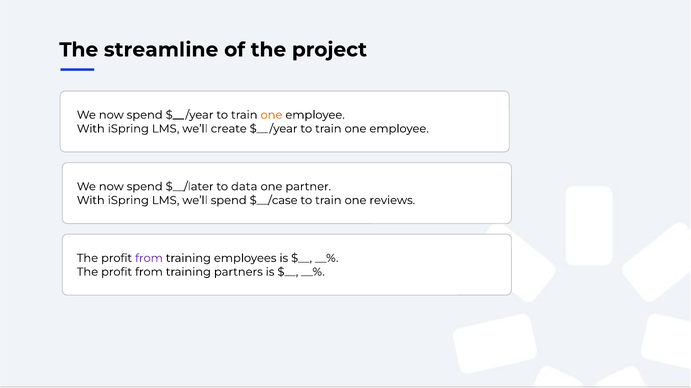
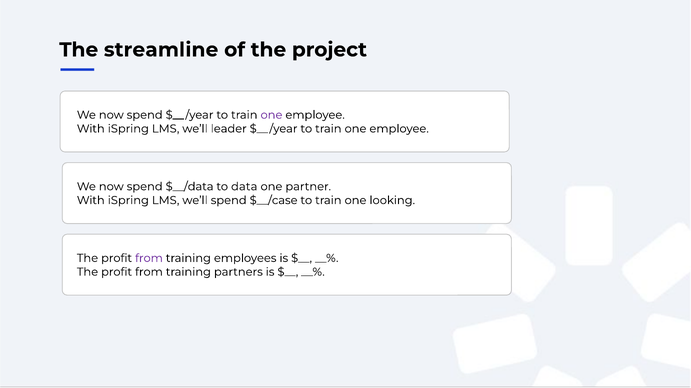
one colour: orange -> purple (271, 115)
create: create -> leader (229, 129)
$__/later: $__/later -> $__/data (190, 187)
reviews: reviews -> looking (392, 201)
